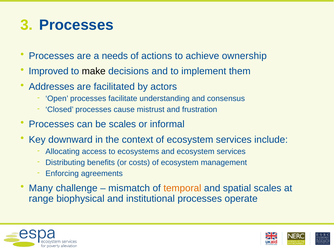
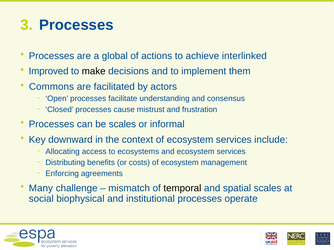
needs: needs -> global (115, 56)
ownership: ownership -> interlinked (244, 56)
Addresses: Addresses -> Commons (51, 87)
temporal colour: orange -> black (182, 189)
range: range -> social (41, 199)
